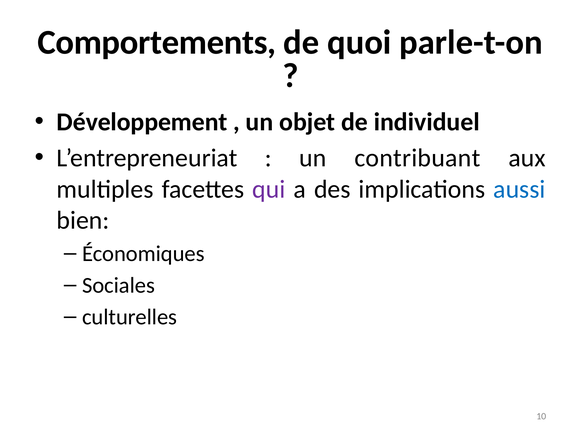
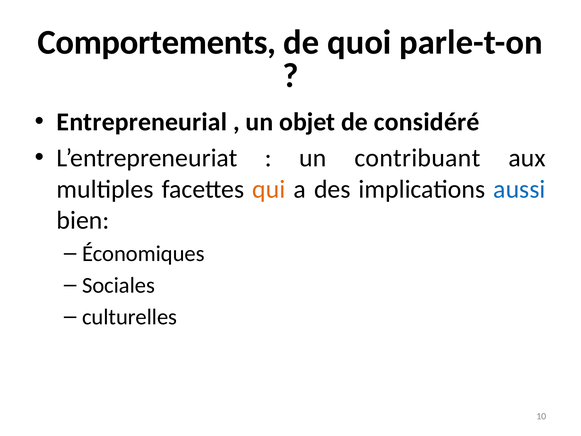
Développement: Développement -> Entrepreneurial (142, 122)
individuel: individuel -> considéré (427, 122)
qui colour: purple -> orange (269, 189)
